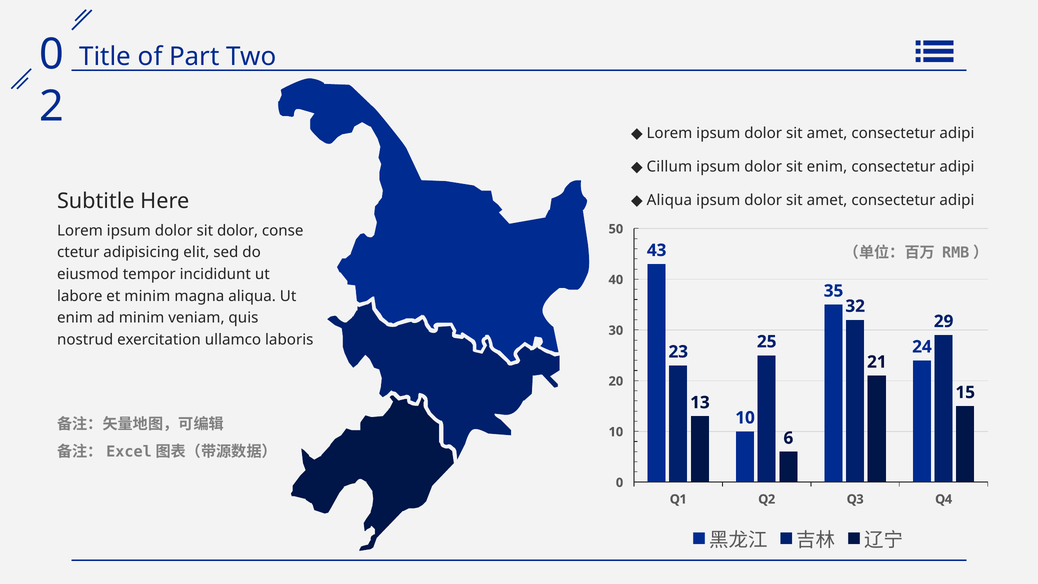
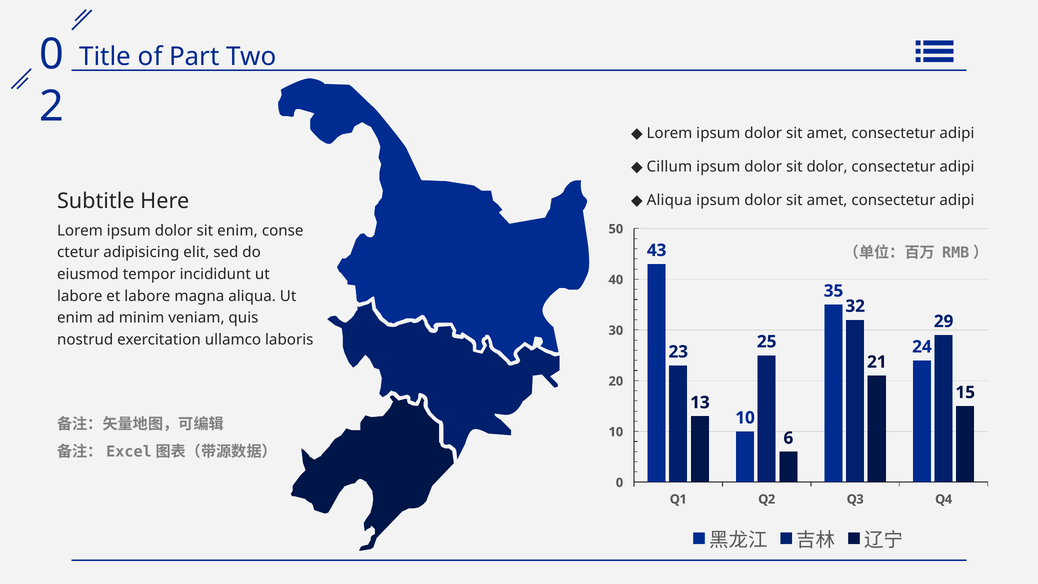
sit enim: enim -> dolor (827, 167)
sit dolor: dolor -> enim (237, 231)
et minim: minim -> labore (147, 296)
